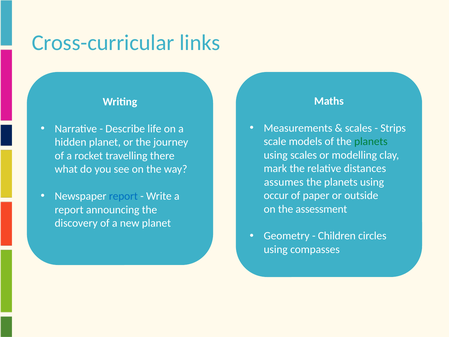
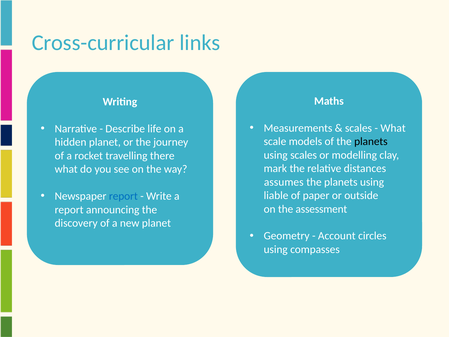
Strips: Strips -> What (393, 128)
planets colour: green -> black (371, 141)
occur: occur -> liable (276, 195)
Children: Children -> Account (337, 236)
